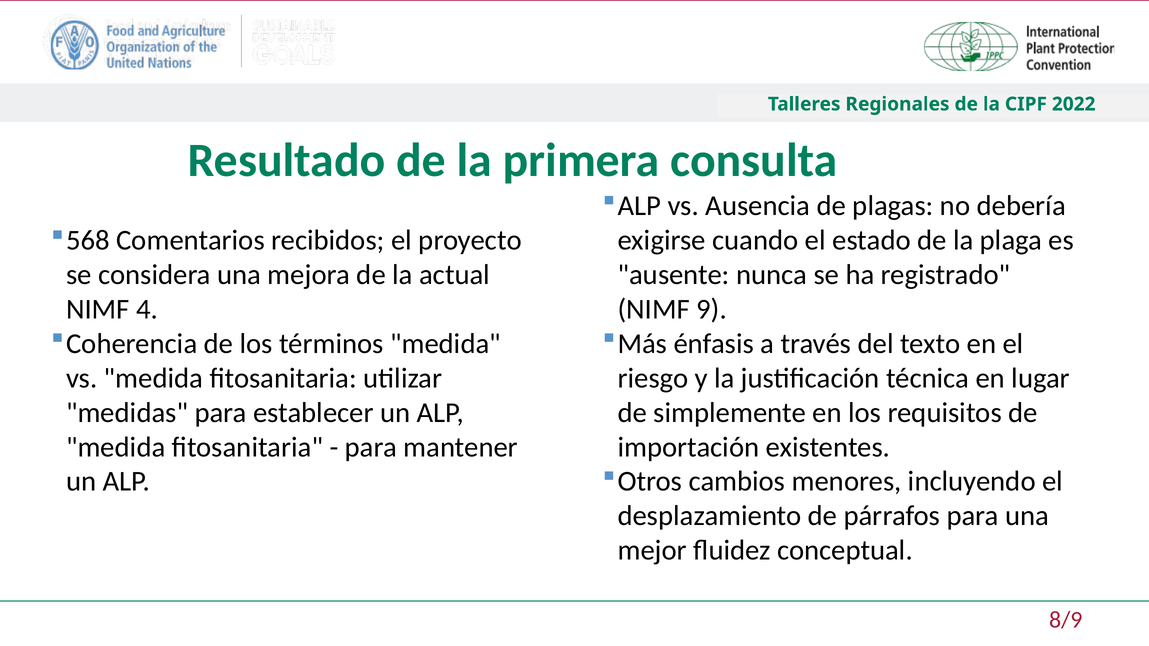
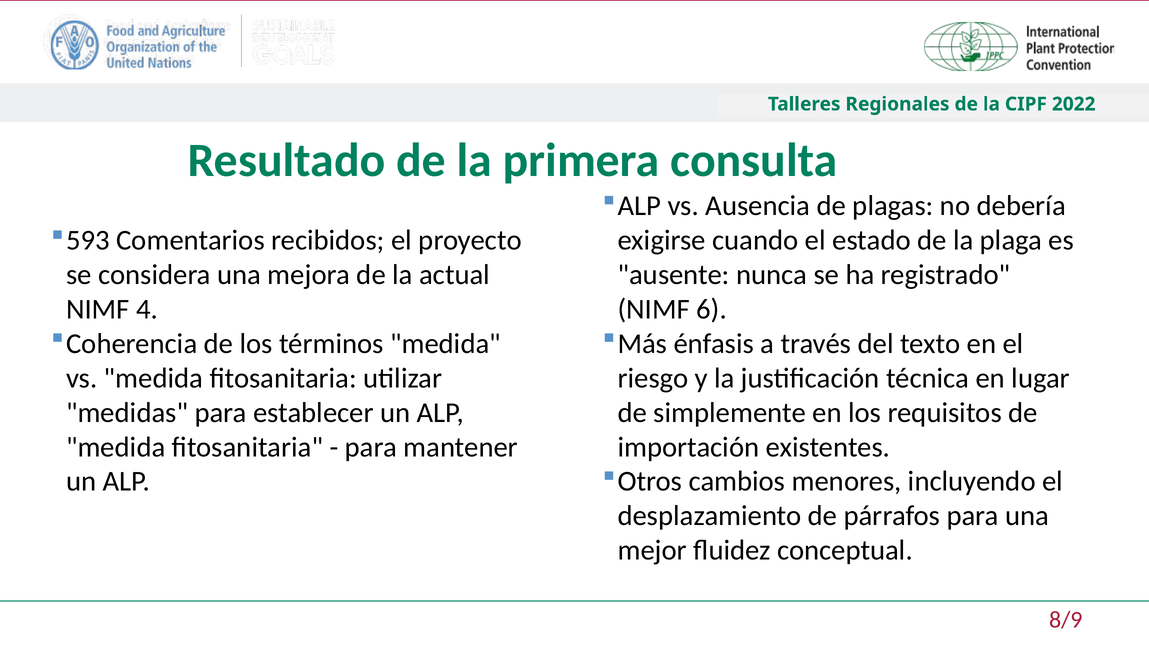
568: 568 -> 593 (88, 240)
9: 9 -> 6 (712, 309)
